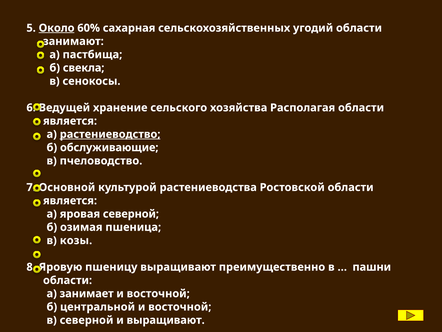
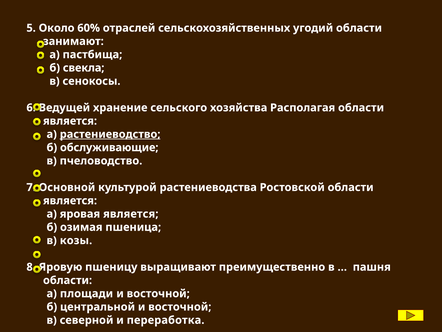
Около underline: present -> none (57, 28)
сахарная: сахарная -> отраслей (129, 28)
яровая северной: северной -> является (131, 214)
пашни: пашни -> пашня (372, 267)
занимает: занимает -> площади (87, 293)
и выращивают: выращивают -> переработка (166, 320)
